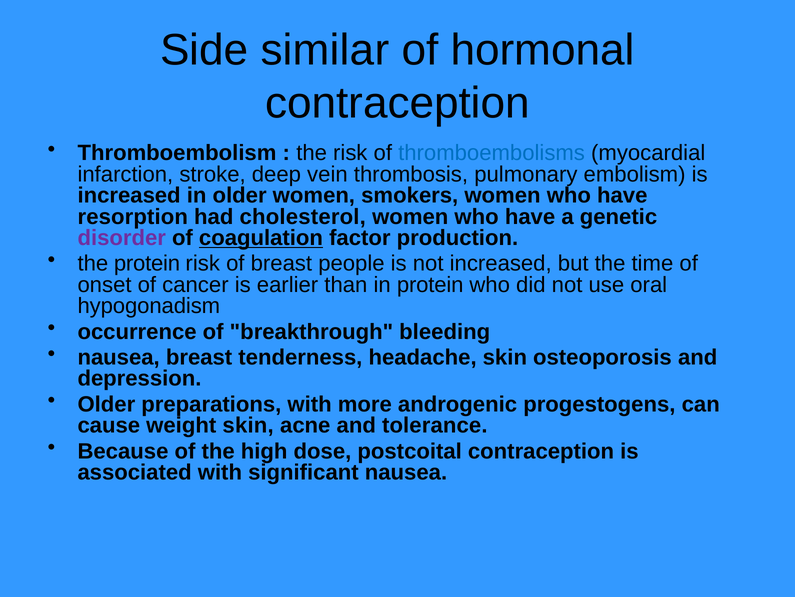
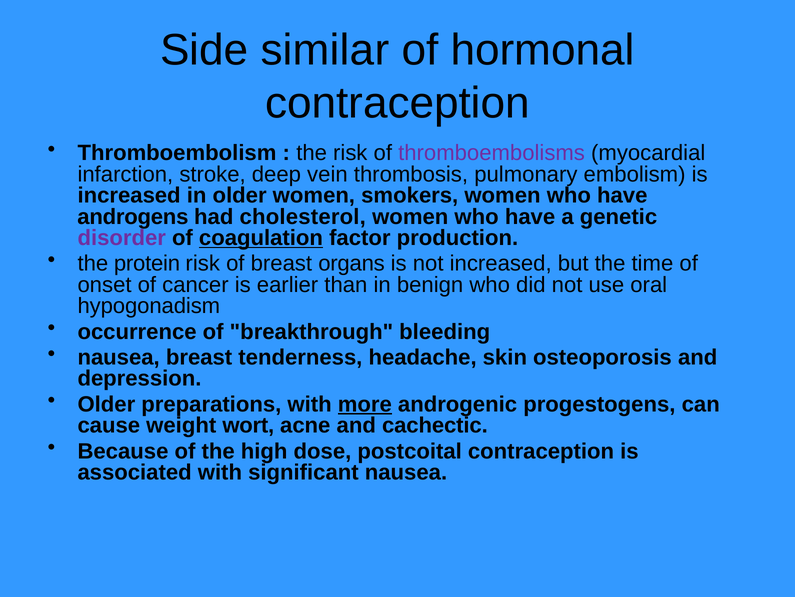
thromboembolisms colour: blue -> purple (492, 153)
resorption: resorption -> androgens (133, 216)
people: people -> organs (352, 263)
in protein: protein -> benign (430, 285)
more underline: none -> present (365, 404)
weight skin: skin -> wort (248, 425)
tolerance: tolerance -> cachectic (435, 425)
